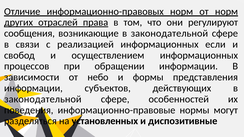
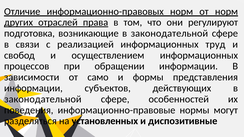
сообщения: сообщения -> подготовка (29, 33)
если: если -> труд (215, 44)
небо: небо -> само (98, 77)
